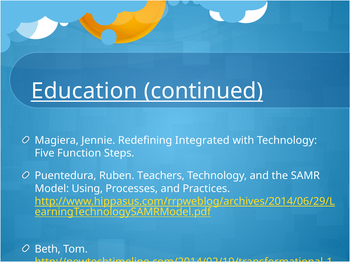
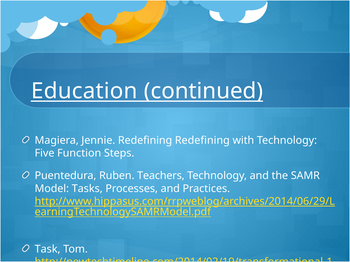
Redefining Integrated: Integrated -> Redefining (202, 141)
Using: Using -> Tasks (87, 189)
Beth: Beth -> Task (48, 250)
